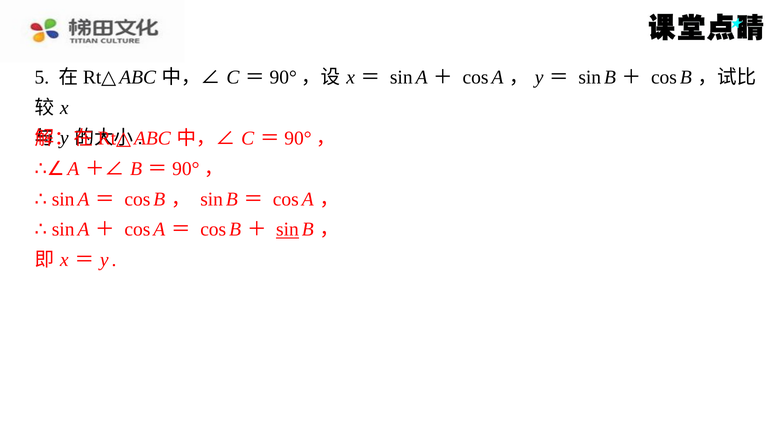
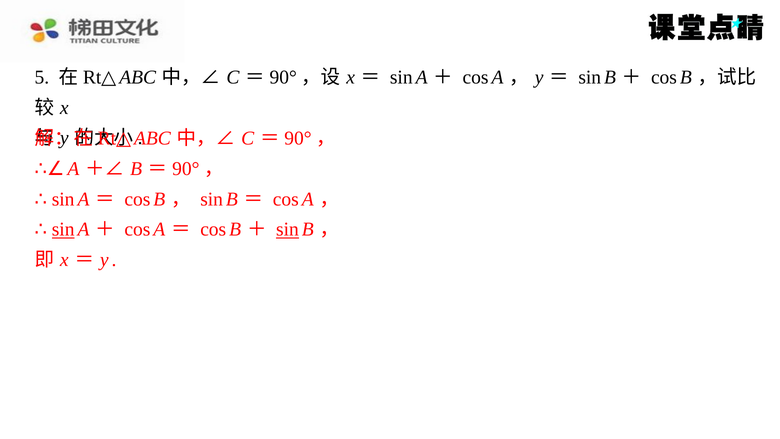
sin underline: none -> present (63, 229)
